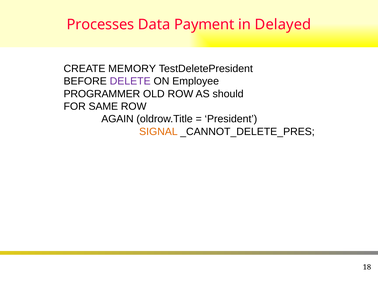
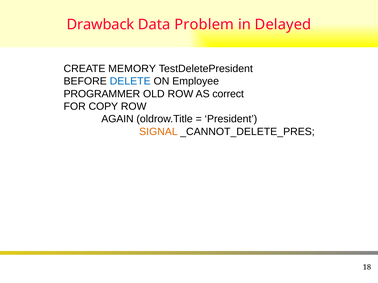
Processes: Processes -> Drawback (100, 25)
Payment: Payment -> Problem (204, 25)
DELETE colour: purple -> blue (130, 81)
should: should -> correct (228, 94)
SAME: SAME -> COPY (103, 107)
